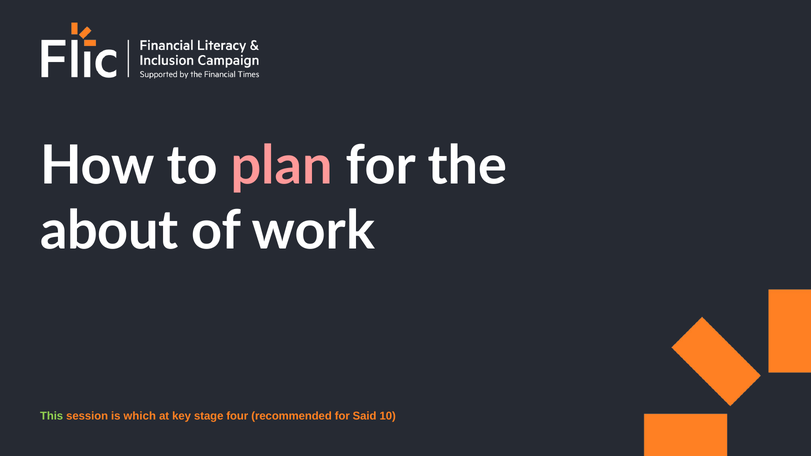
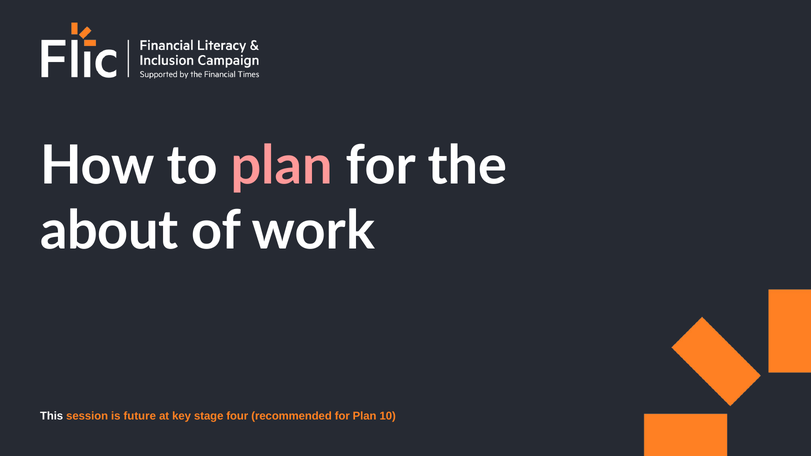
This colour: light green -> white (52, 416)
which: which -> future (140, 416)
for Said: Said -> Plan (365, 416)
